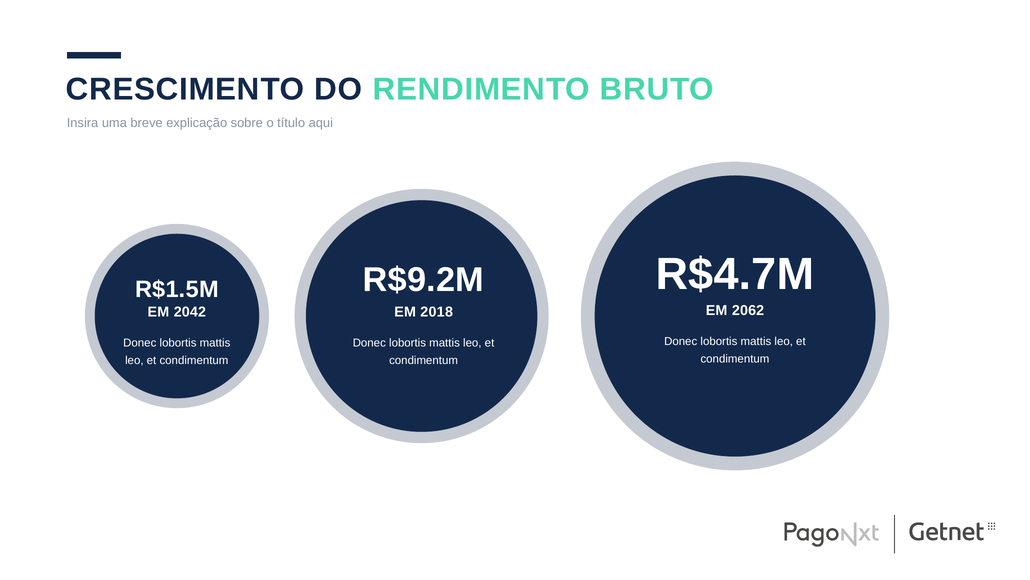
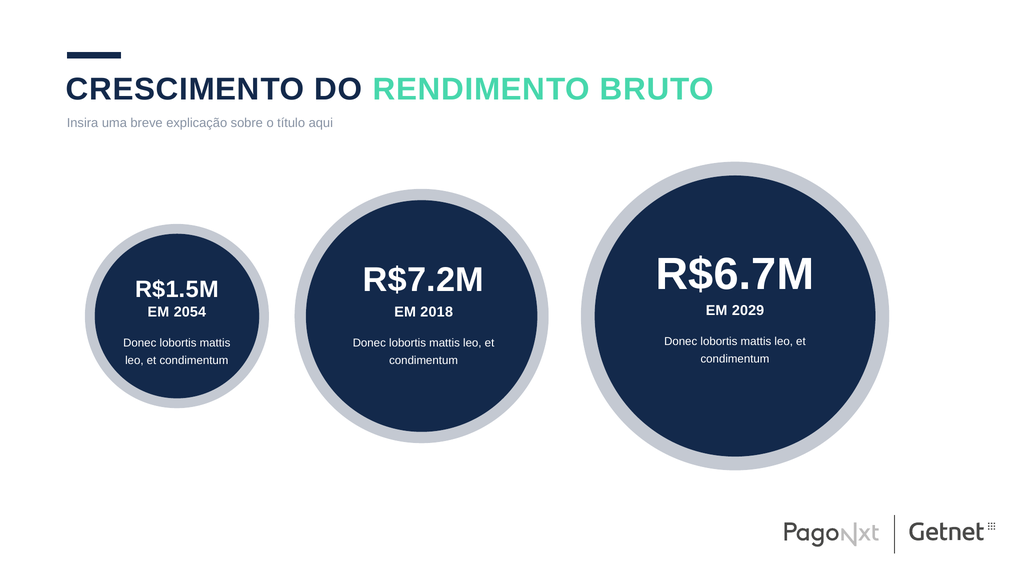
R$4.7M: R$4.7M -> R$6.7M (735, 274)
R$9.2M: R$9.2M -> R$7.2M (423, 280)
2062: 2062 -> 2029 (748, 310)
2042: 2042 -> 2054 (190, 312)
